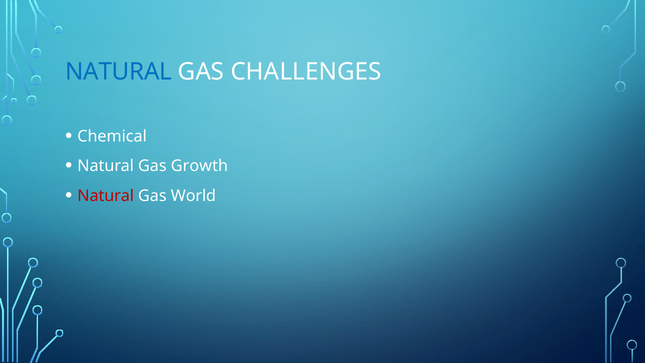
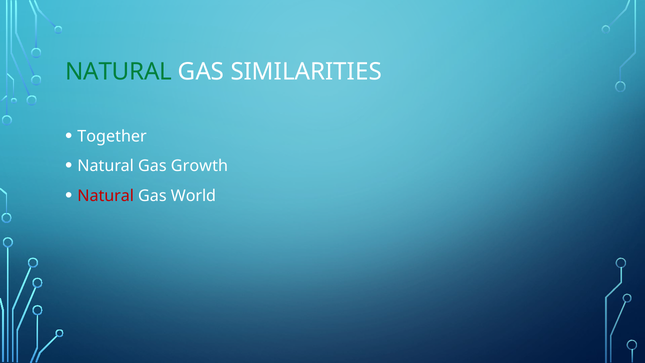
NATURAL colour: blue -> green (119, 72)
CHALLENGES: CHALLENGES -> SIMILARITIES (306, 72)
Chemical: Chemical -> Together (112, 136)
